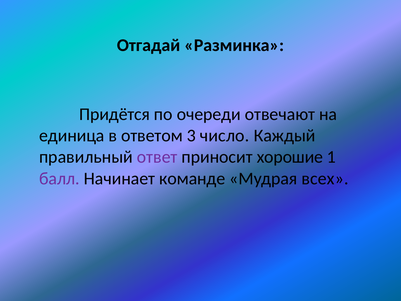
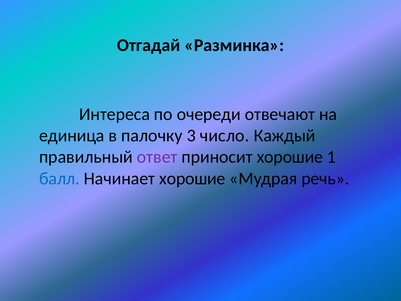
Придётся: Придётся -> Интереса (115, 114)
ответом: ответом -> палочку (152, 136)
балл colour: purple -> blue (59, 178)
Начинает команде: команде -> хорошие (192, 178)
всех: всех -> речь (325, 178)
